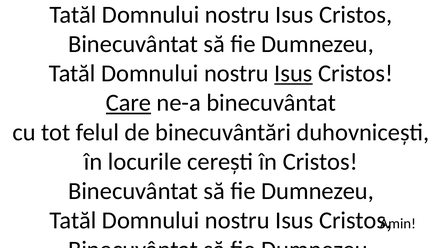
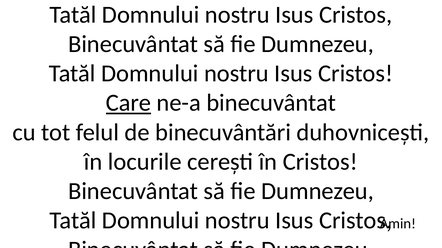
Isus underline: present -> none (293, 74)
